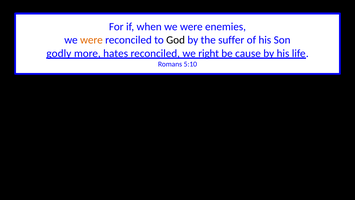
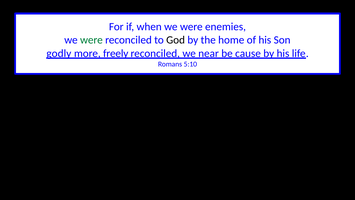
were colour: orange -> green (91, 40)
suffer: suffer -> home (231, 40)
hates: hates -> freely (116, 53)
right: right -> near (209, 53)
